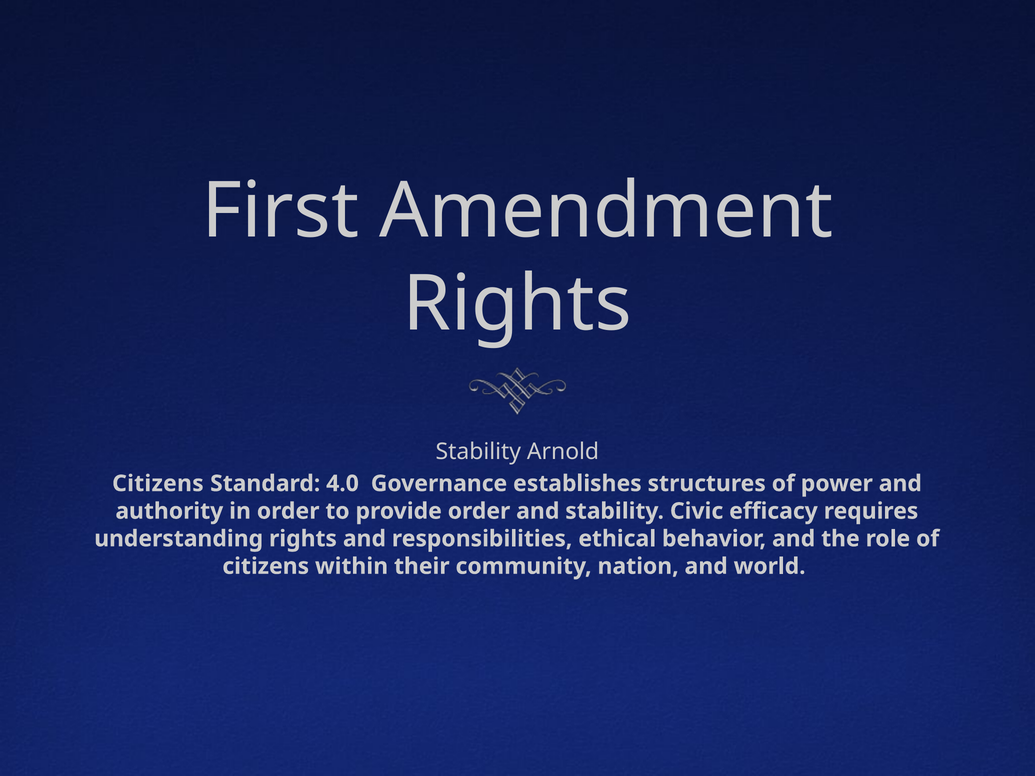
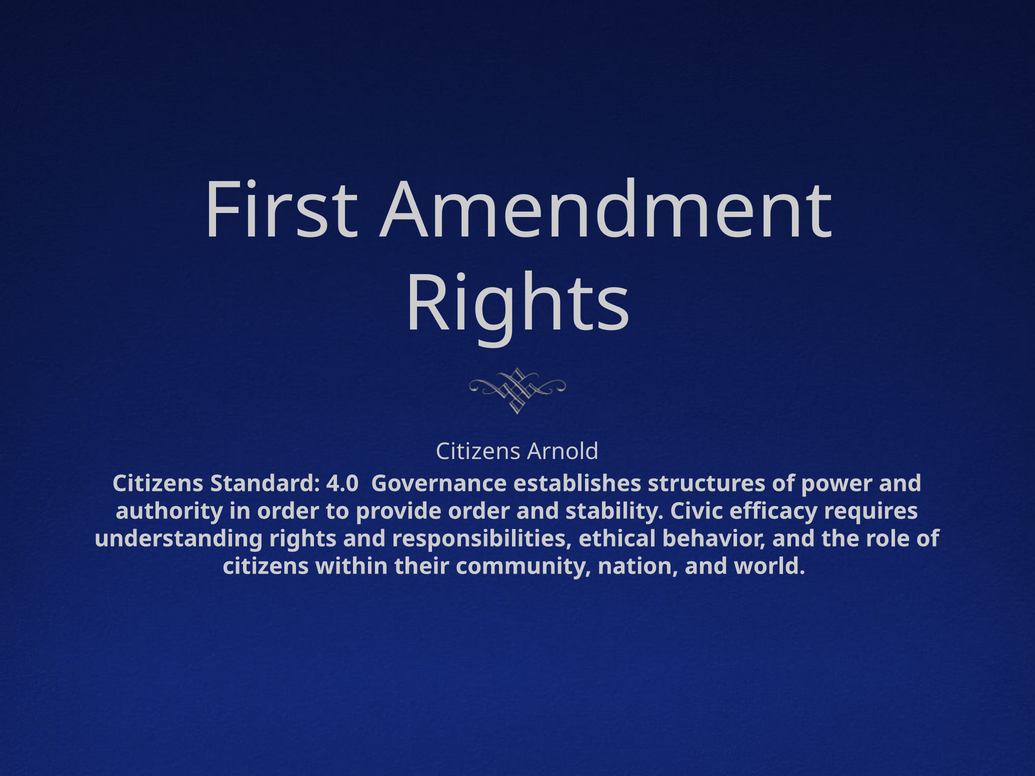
Stability: Stability -> Citizens (478, 452)
